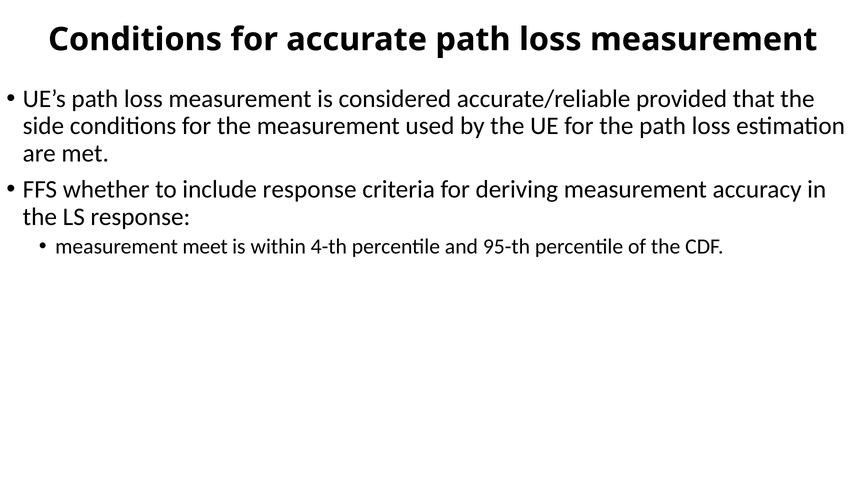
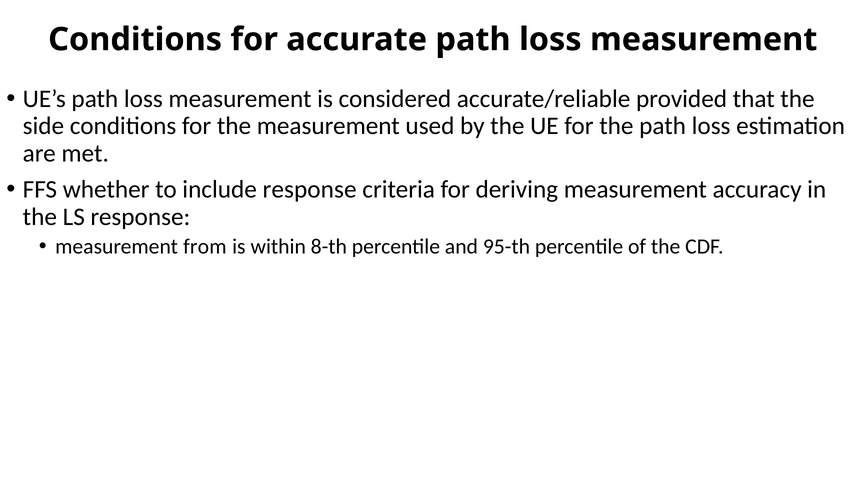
meet: meet -> from (205, 247)
4-th: 4-th -> 8-th (329, 247)
